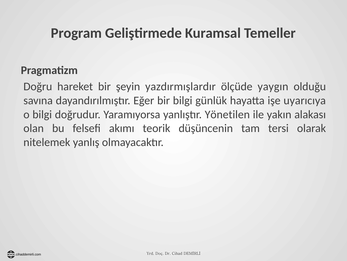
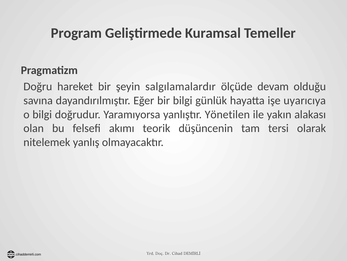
yazdırmışlardır: yazdırmışlardır -> salgılamalardır (180, 86)
yaygın: yaygın -> devam (273, 86)
